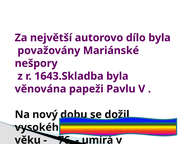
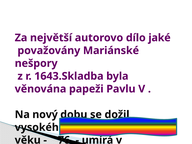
dílo byla: byla -> jaké (160, 38)
